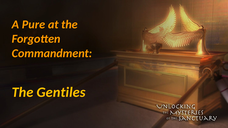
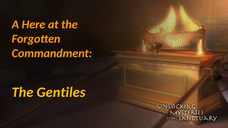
Pure: Pure -> Here (34, 24)
